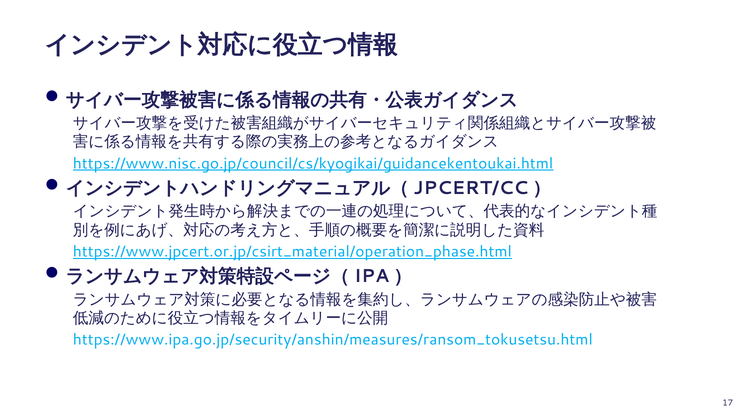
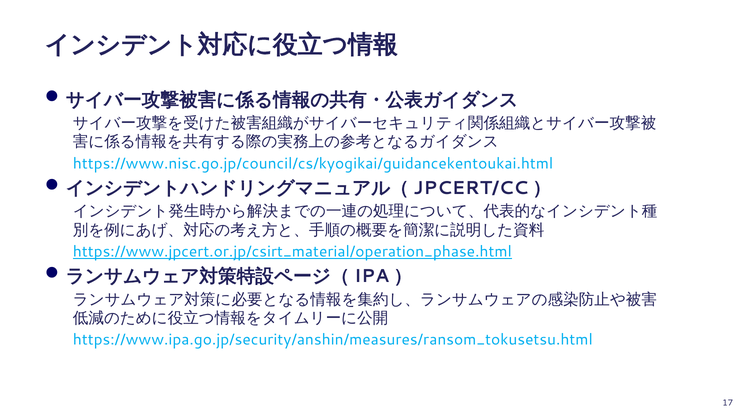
https://www.nisc.go.jp/council/cs/kyogikai/guidancekentoukai.html underline: present -> none (313, 164)
